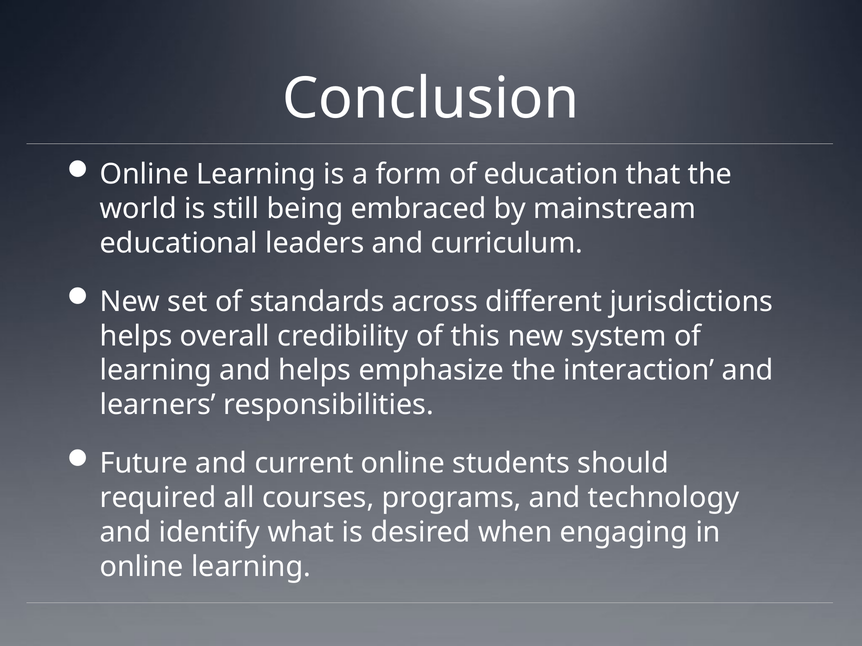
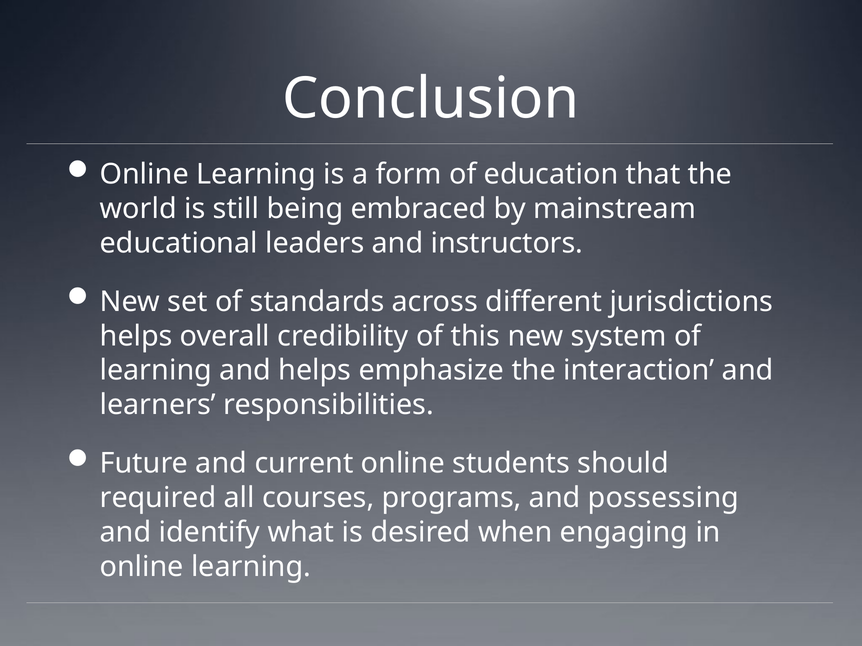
curriculum: curriculum -> instructors (507, 243)
technology: technology -> possessing (664, 498)
